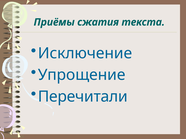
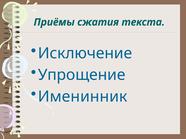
Перечитали: Перечитали -> Именинник (83, 97)
